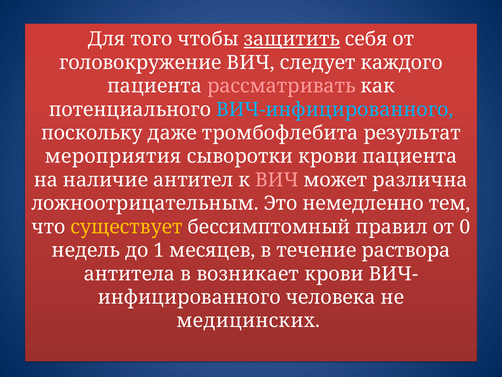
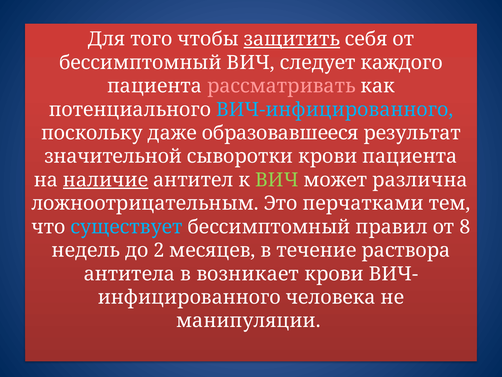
головокружение: головокружение -> бессимптомный (140, 63)
тромбофлебита: тромбофлебита -> образовавшееся (280, 133)
мероприятия: мероприятия -> значительной (113, 156)
наличие underline: none -> present (106, 180)
ВИЧ colour: pink -> light green (277, 180)
немедленно: немедленно -> перчатками (363, 203)
существует colour: yellow -> light blue (127, 227)
0: 0 -> 8 (465, 227)
1: 1 -> 2 (159, 250)
медицинских: медицинских -> манипуляции (248, 320)
